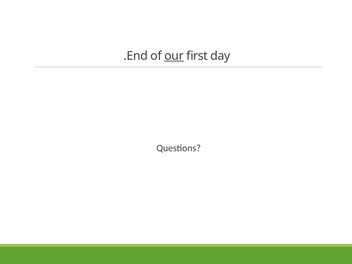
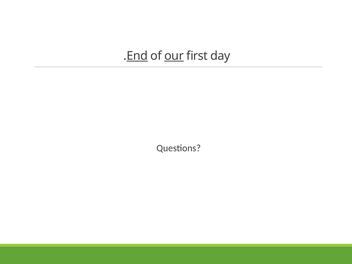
End underline: none -> present (137, 56)
